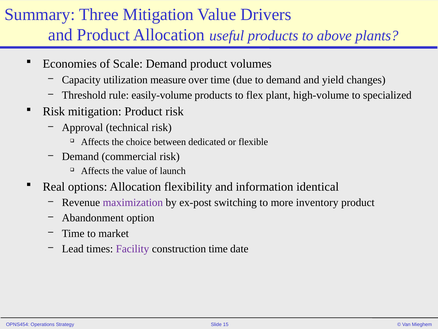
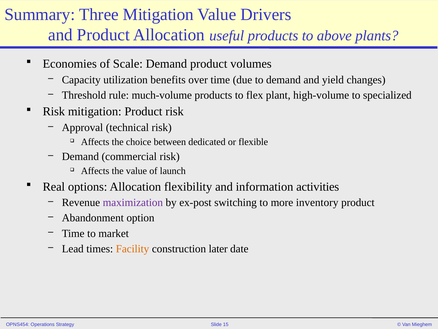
measure: measure -> benefits (168, 80)
easily-volume: easily-volume -> much-volume (162, 95)
identical: identical -> activities (318, 186)
Facility colour: purple -> orange (133, 248)
construction time: time -> later (218, 248)
